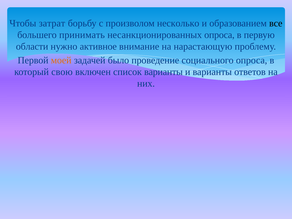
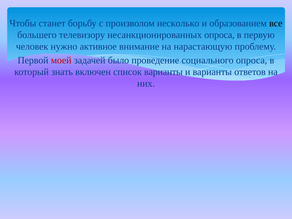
затрат: затрат -> станет (52, 23)
принимать: принимать -> телевизору (82, 35)
области: области -> человек (32, 47)
моей colour: orange -> red (61, 60)
свою: свою -> знать (62, 72)
